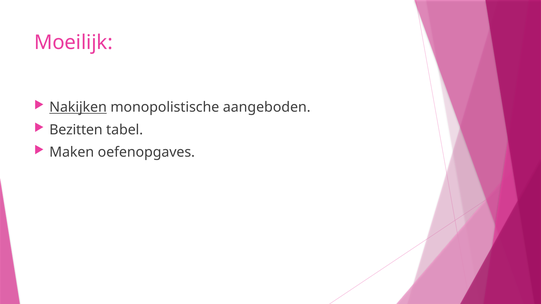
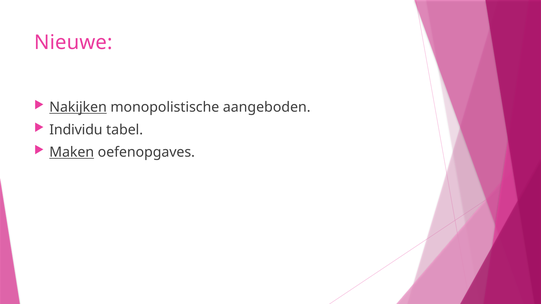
Moeilijk: Moeilijk -> Nieuwe (73, 43)
Bezitten: Bezitten -> Individu (76, 130)
Maken underline: none -> present (72, 152)
